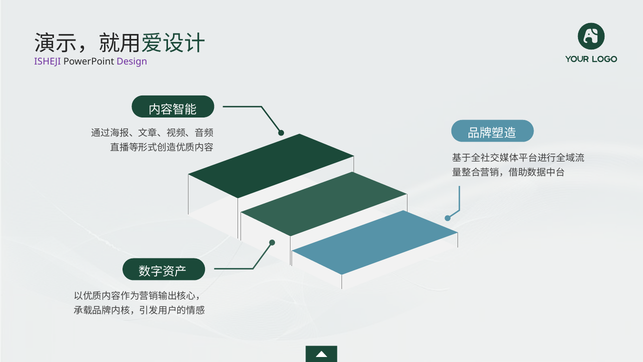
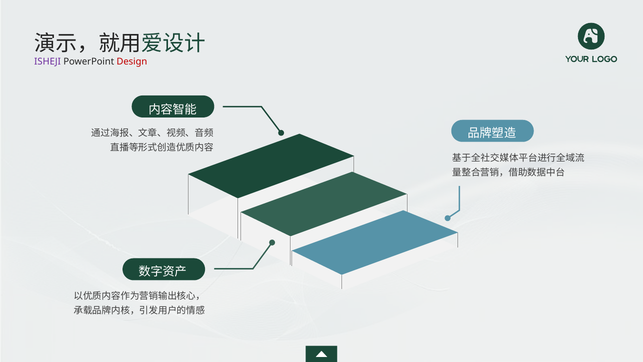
Design colour: purple -> red (132, 61)
